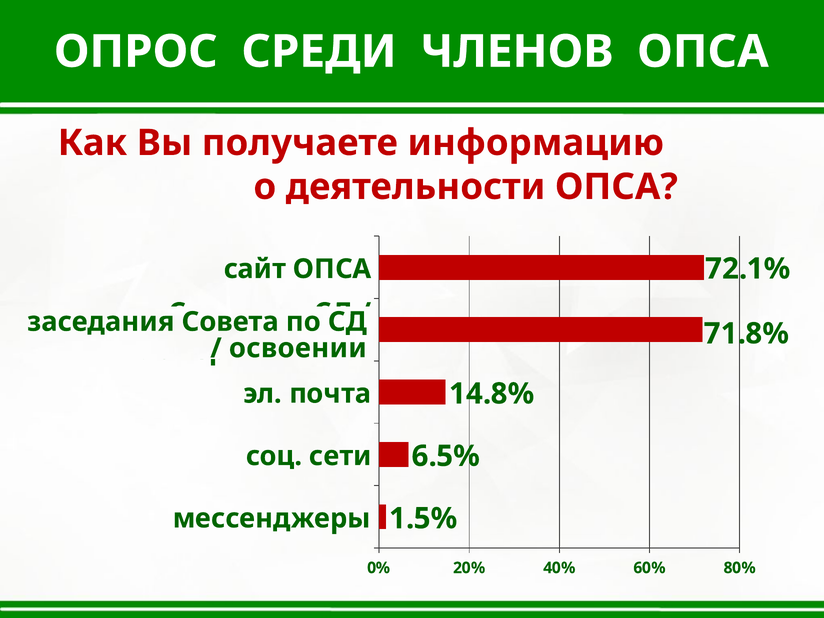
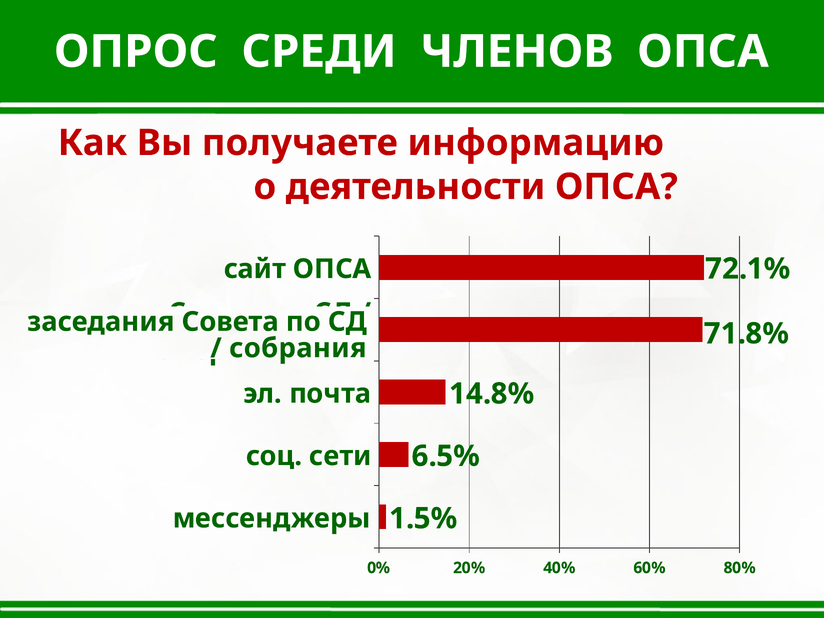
освоении: освоении -> собрания (298, 348)
